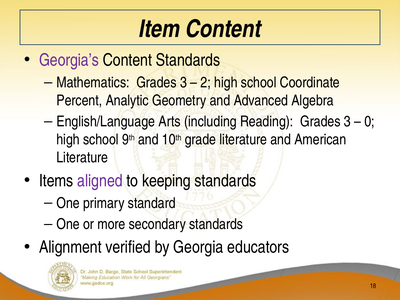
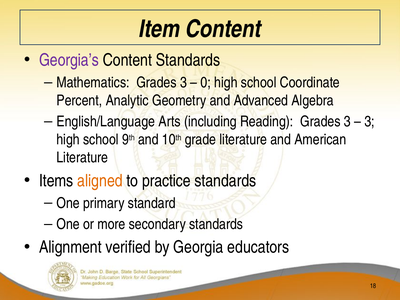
2: 2 -> 0 (206, 83)
0: 0 -> 3 (370, 122)
aligned colour: purple -> orange (100, 181)
keeping: keeping -> practice (166, 181)
